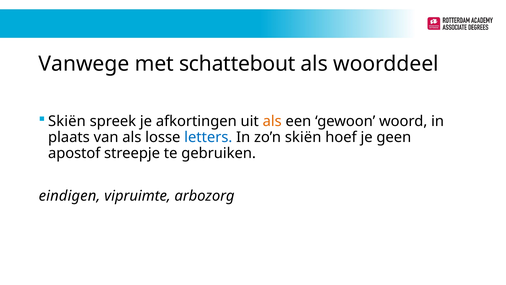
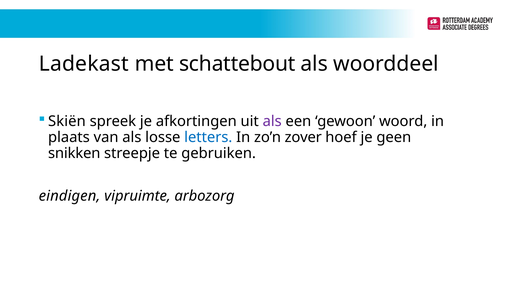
Vanwege: Vanwege -> Ladekast (84, 64)
als colour: orange -> purple (272, 121)
zo’n skiën: skiën -> zover (303, 137)
apostof: apostof -> snikken (74, 153)
